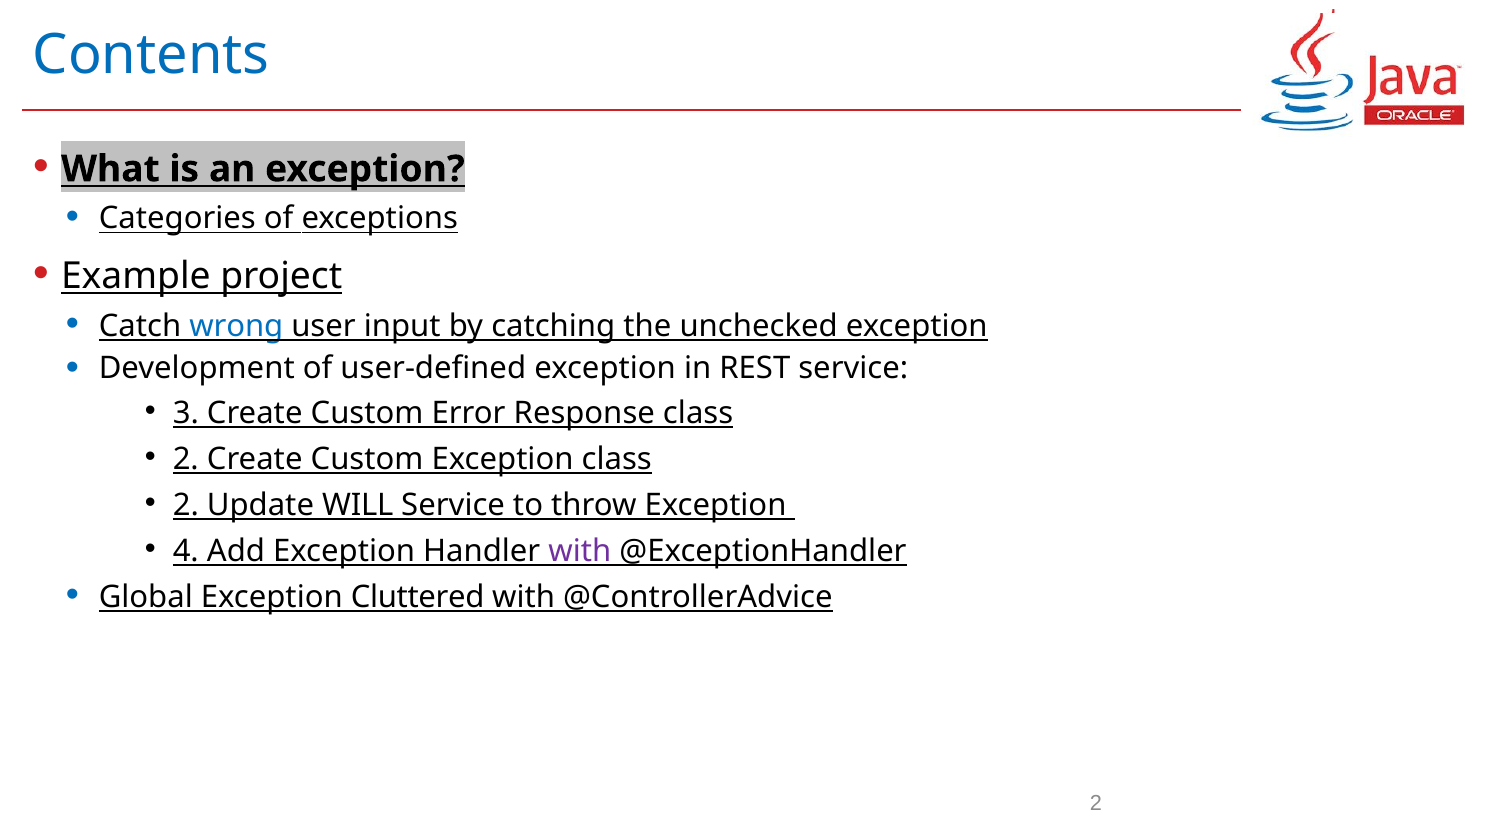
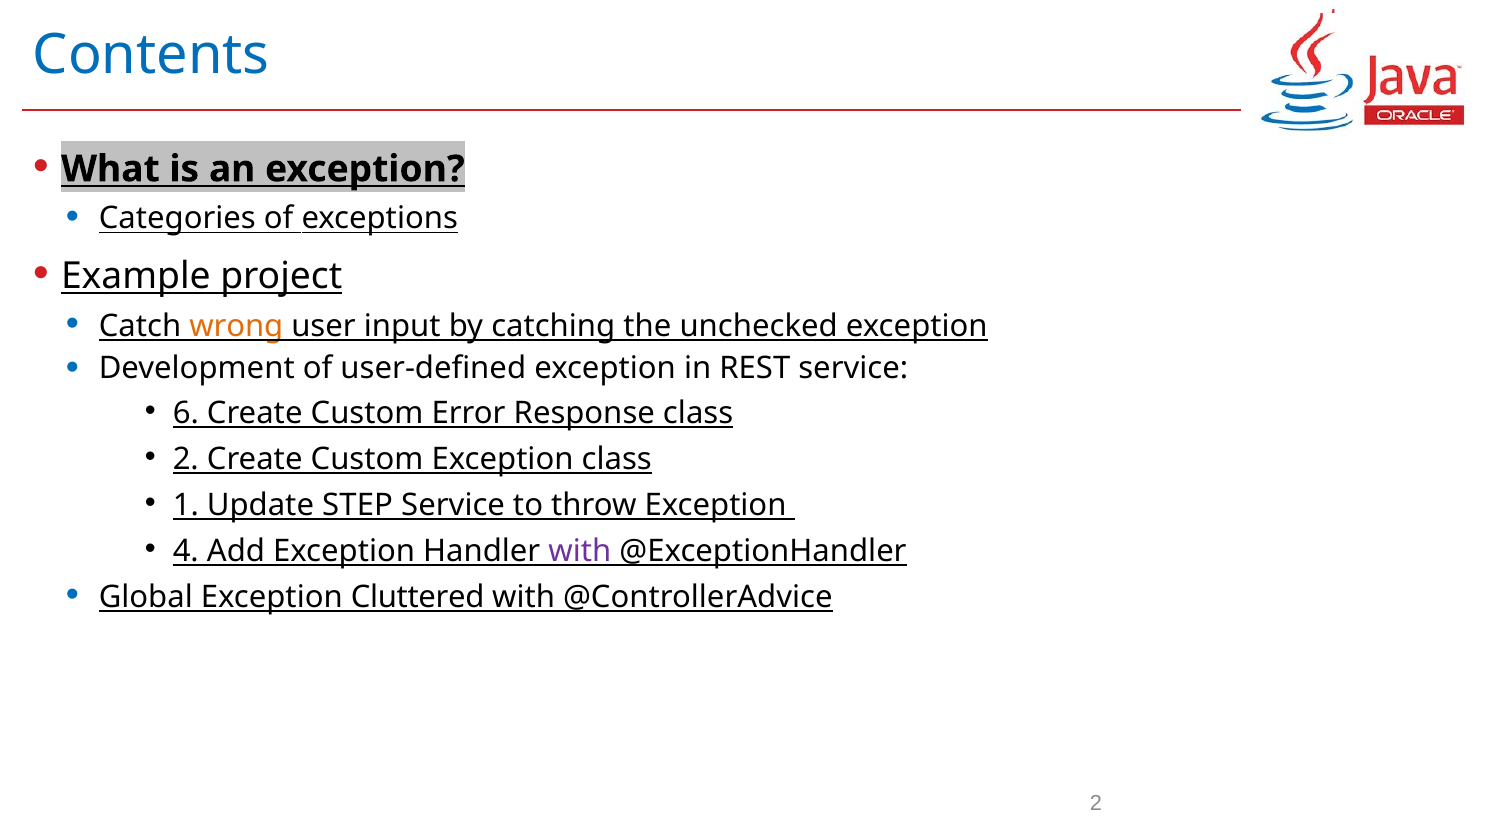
wrong colour: blue -> orange (236, 326)
3: 3 -> 6 (186, 413)
2: 2 -> 1 (186, 505)
WILL: WILL -> STEP (358, 505)
